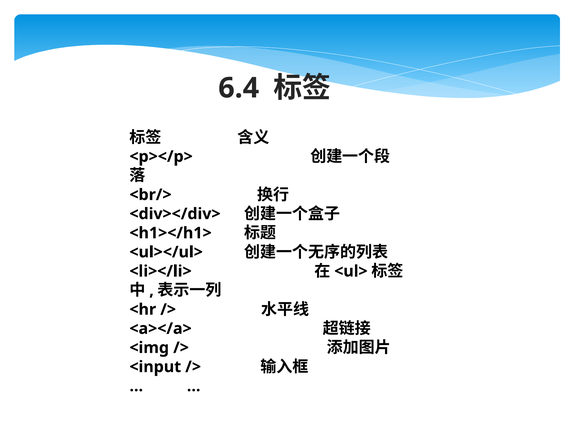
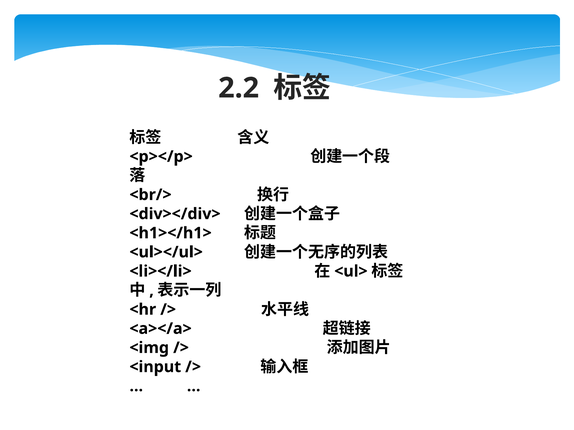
6.4: 6.4 -> 2.2 (239, 88)
